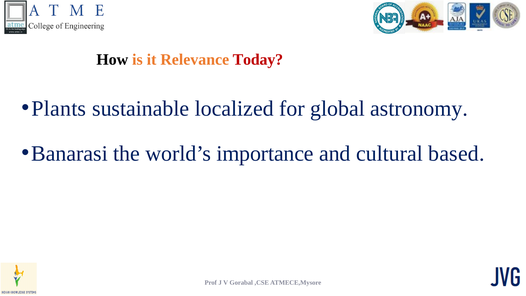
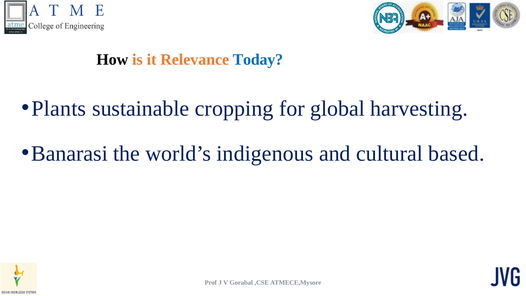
Today colour: red -> blue (258, 60)
localized: localized -> cropping (234, 109)
astronomy: astronomy -> harvesting (419, 109)
importance: importance -> indigenous (265, 153)
